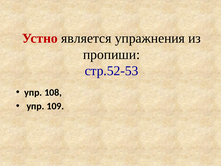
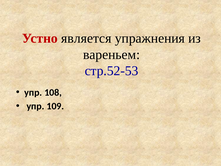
пропиши: пропиши -> вареньем (111, 54)
